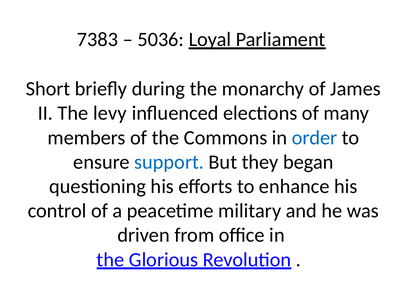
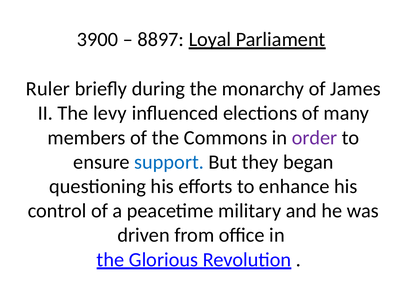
7383: 7383 -> 3900 (98, 40)
5036: 5036 -> 8897 (161, 40)
Short: Short -> Ruler (48, 89)
order colour: blue -> purple (315, 138)
